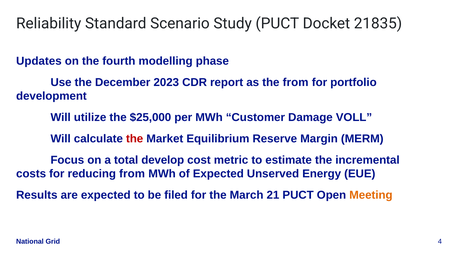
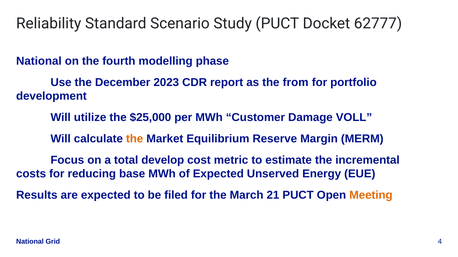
21835: 21835 -> 62777 (378, 24)
Updates: Updates -> National (39, 61)
the colour: red -> orange (135, 139)
reducing from: from -> base (132, 174)
